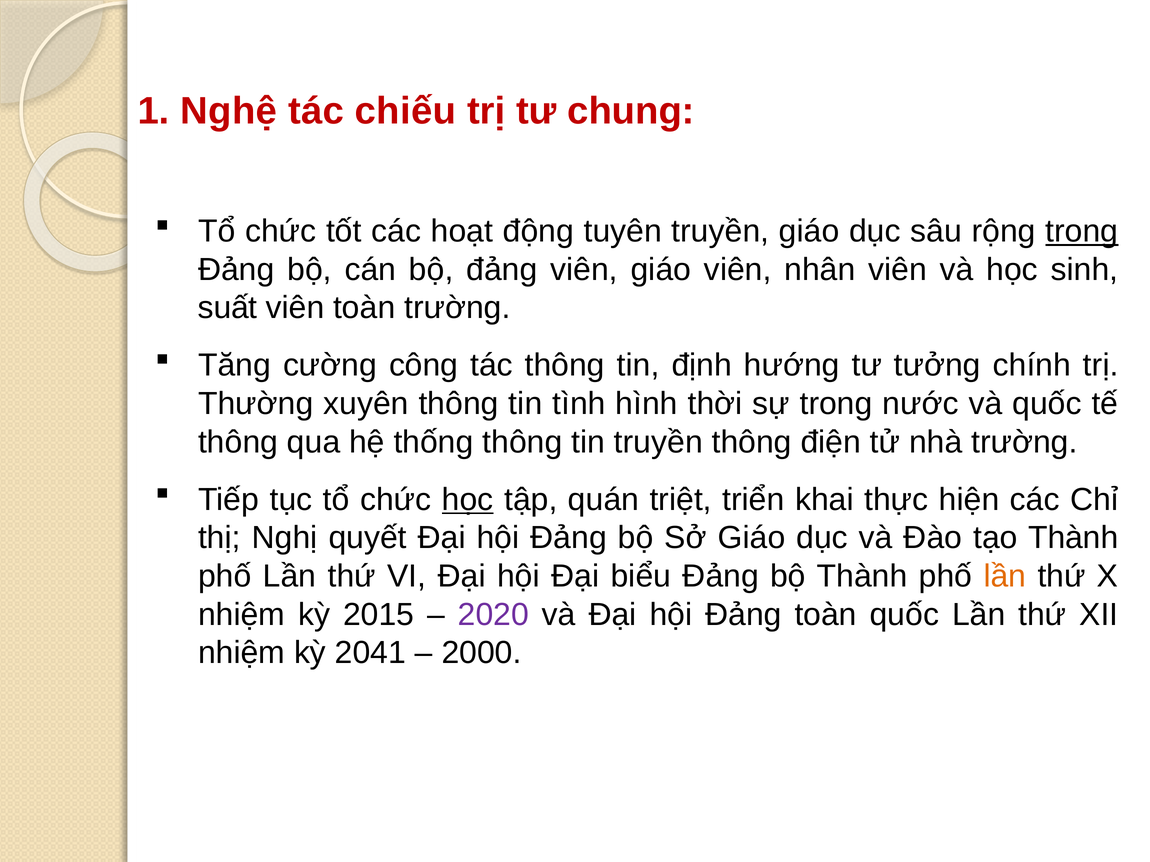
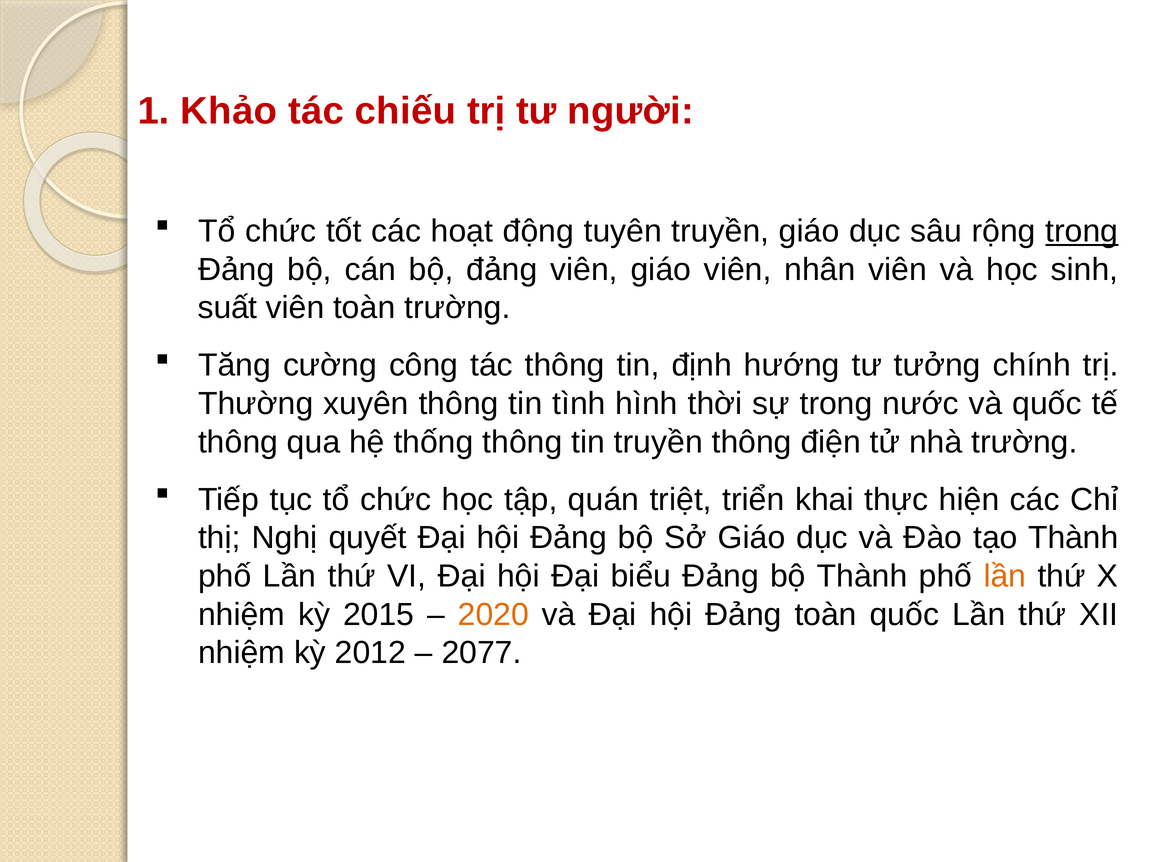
Nghệ: Nghệ -> Khảo (229, 111)
chung: chung -> người (631, 111)
học underline: present -> none (468, 500)
2020 colour: purple -> orange (493, 615)
2041: 2041 -> 2012 (370, 653)
2000: 2000 -> 2077 (482, 653)
